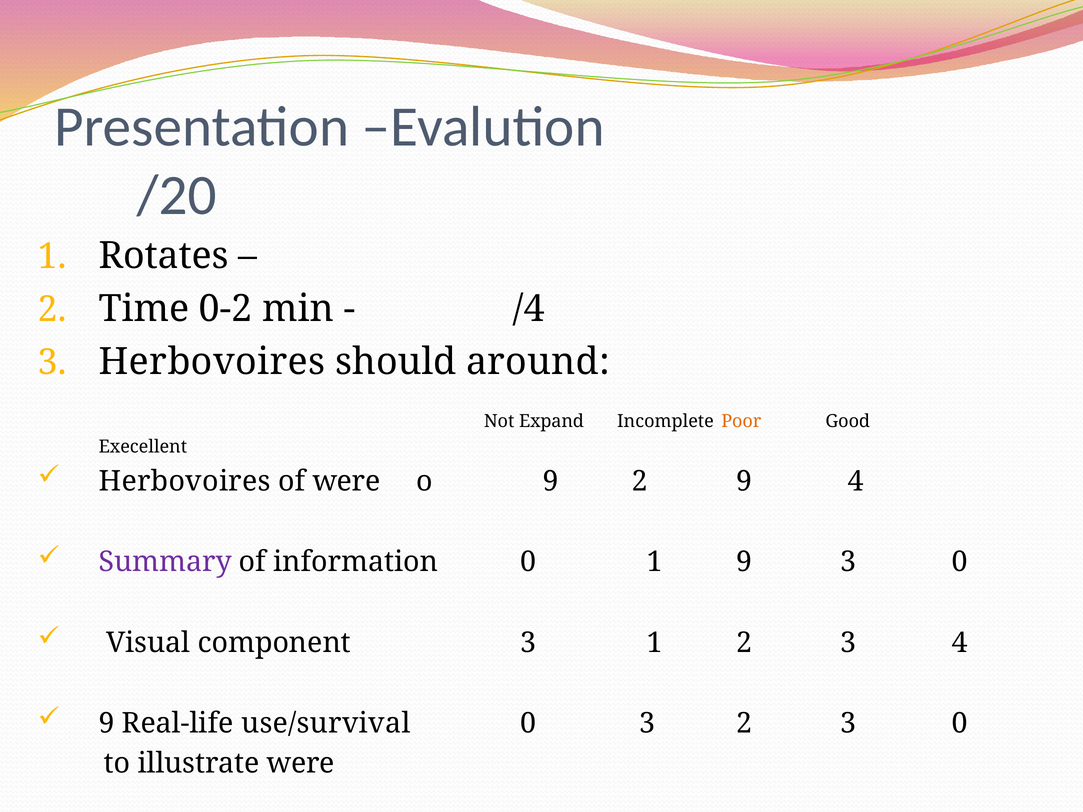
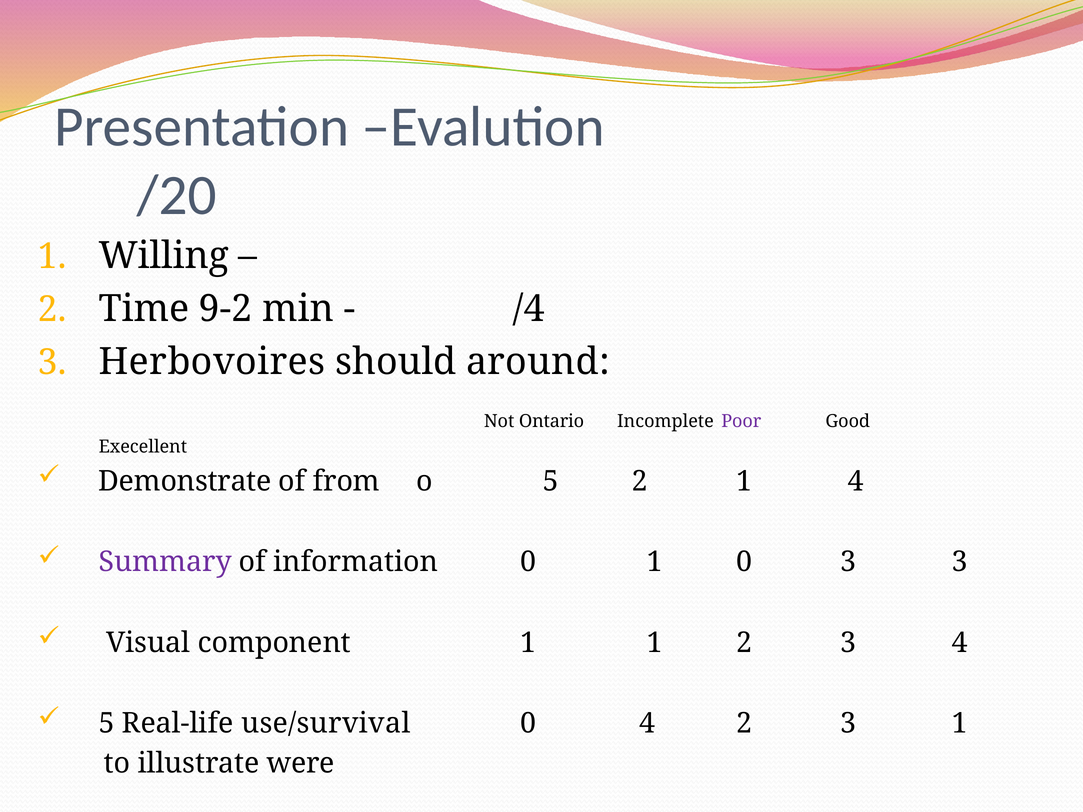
Rotates: Rotates -> Willing (164, 256)
0-2: 0-2 -> 9-2 (226, 309)
Expand: Expand -> Ontario (552, 421)
Poor colour: orange -> purple (741, 421)
Herbovoires: Herbovoires -> Demonstrate (185, 482)
of were: were -> from (346, 482)
o 9: 9 -> 5 (551, 482)
2 9: 9 -> 1 (744, 482)
1 9: 9 -> 0 (744, 562)
0: 0 -> 3 (960, 562)
component 3: 3 -> 1 (528, 643)
9: 9 -> 5 (107, 723)
0 3: 3 -> 4 (647, 723)
2 3 0: 0 -> 1 (960, 723)
